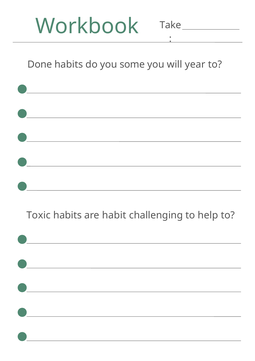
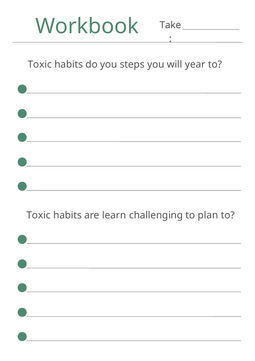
Done: Done -> Toxic (40, 64)
some: some -> steps (132, 64)
habit: habit -> learn (114, 215)
help: help -> plan (208, 215)
